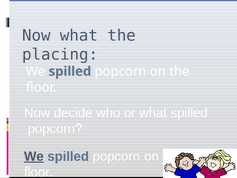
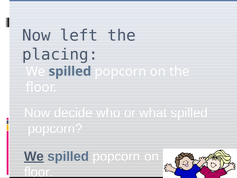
Now what: what -> left (79, 35)
